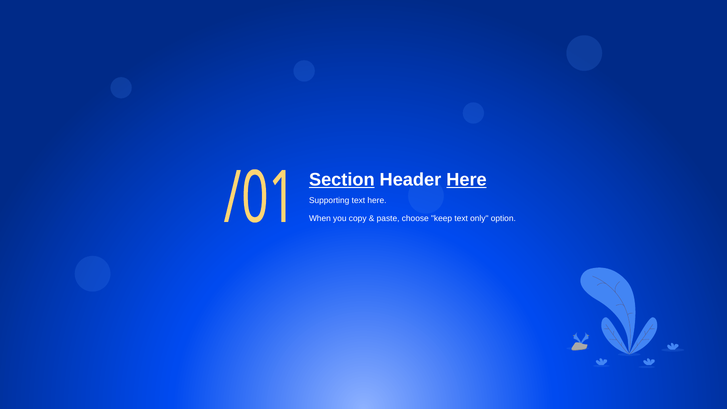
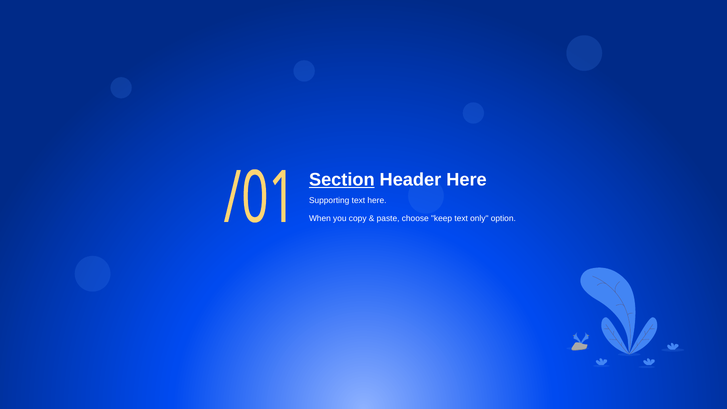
Here underline: present -> none (466, 180)
